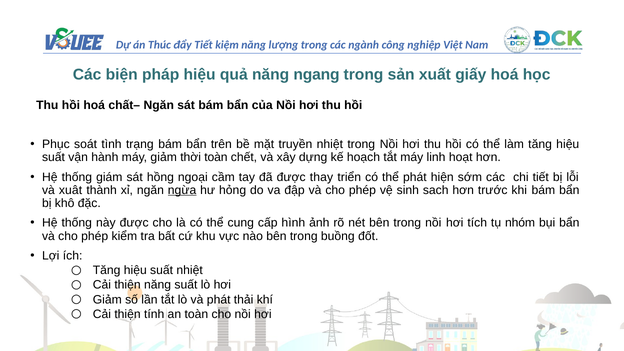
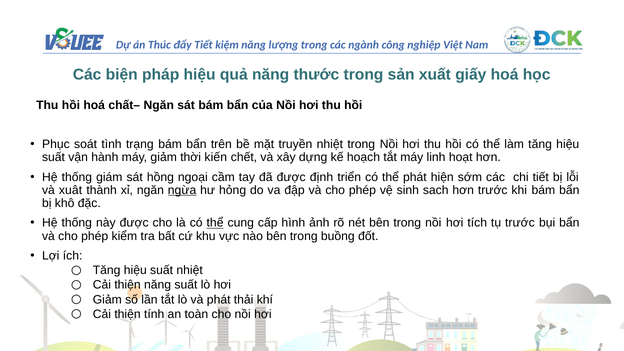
ngang: ngang -> thước (316, 75)
thời toàn: toàn -> kiến (216, 157)
thay: thay -> định (321, 177)
thể underline: none -> present (215, 223)
tụ nhóm: nhóm -> trước (520, 223)
